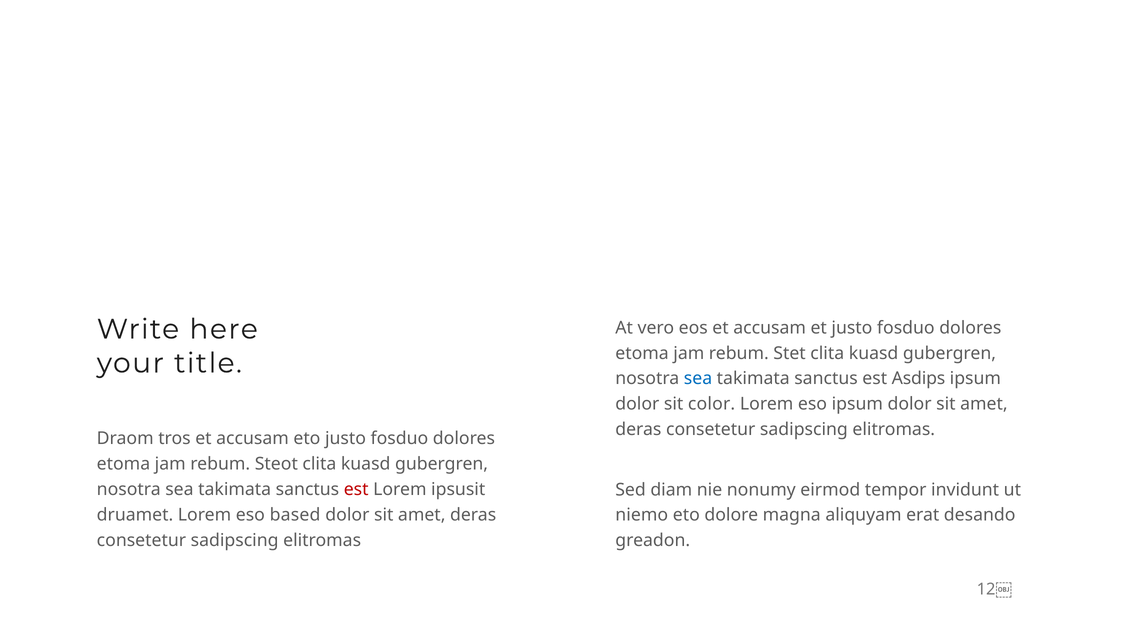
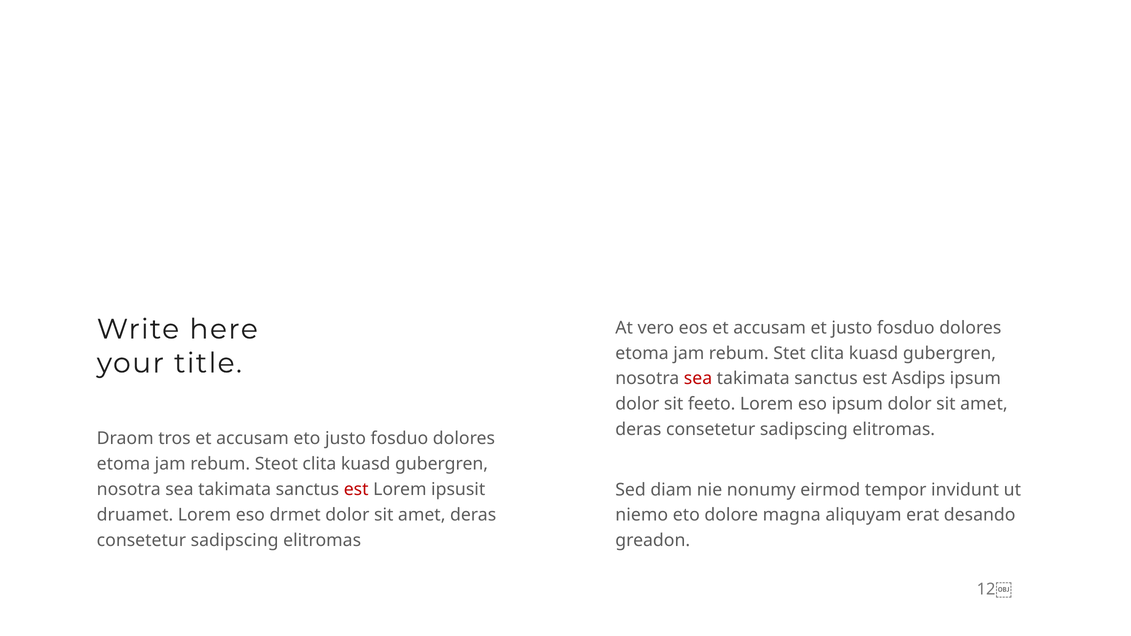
sea colour: blue -> red (698, 379)
color: color -> feeto (712, 404)
based: based -> drmet (295, 515)
